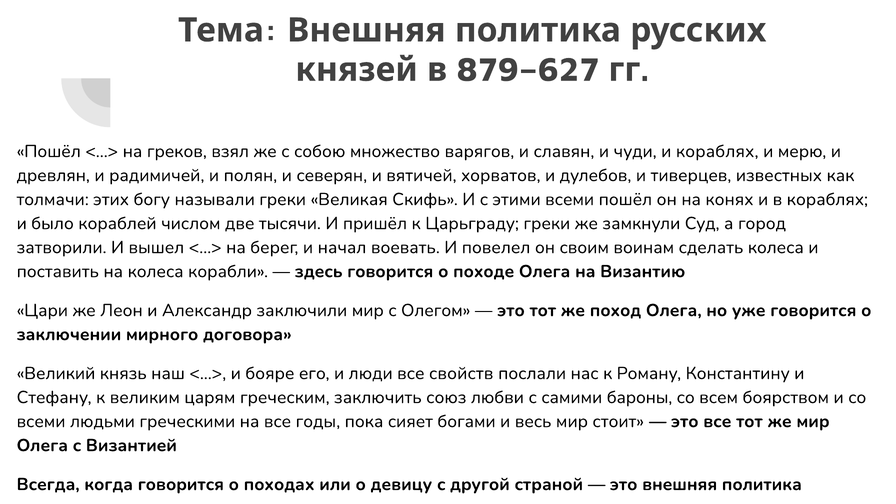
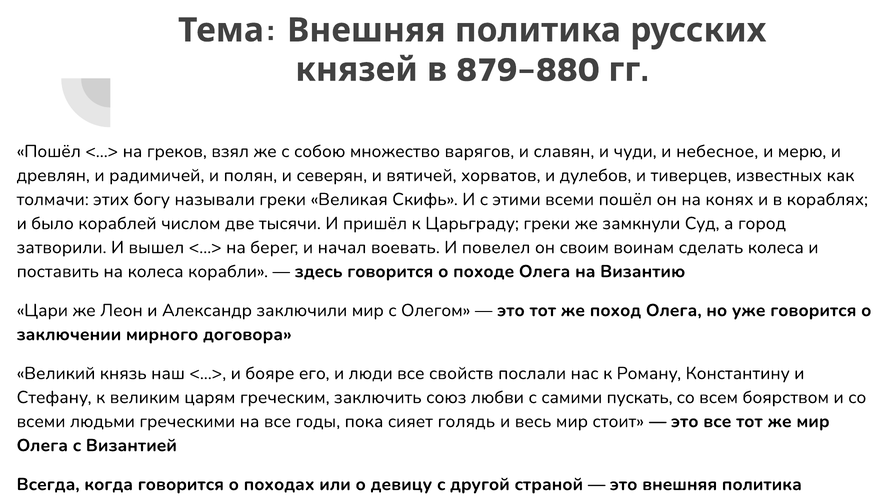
879–627: 879–627 -> 879–880 (528, 70)
и кораблях: кораблях -> небесное (717, 151)
бароны: бароны -> пускать (640, 397)
богами: богами -> голядь (466, 421)
